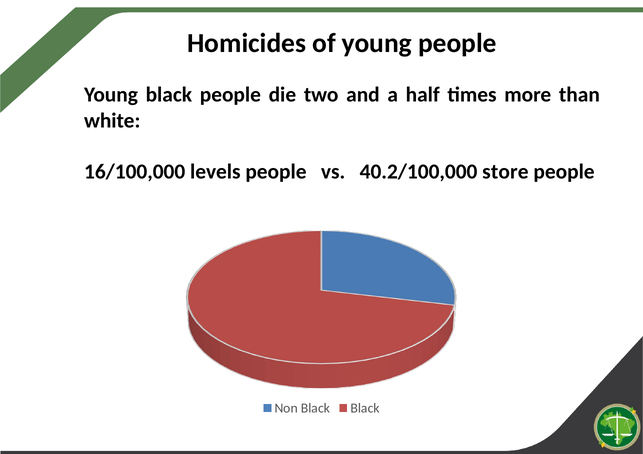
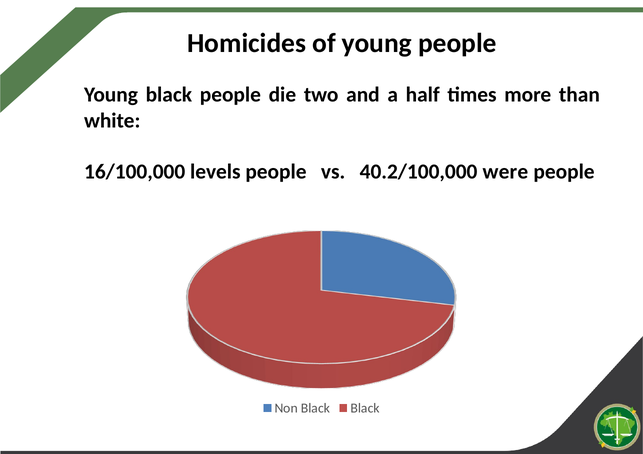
store: store -> were (505, 172)
